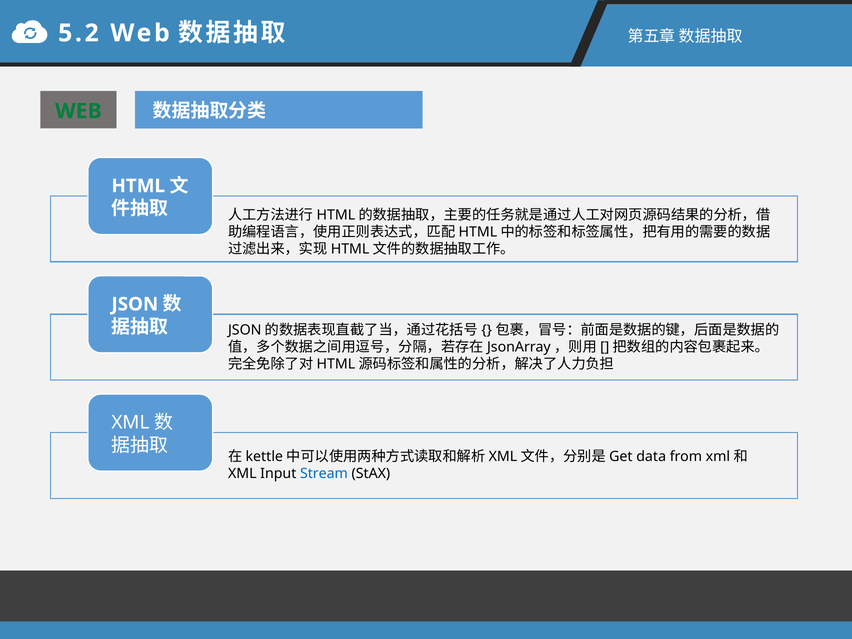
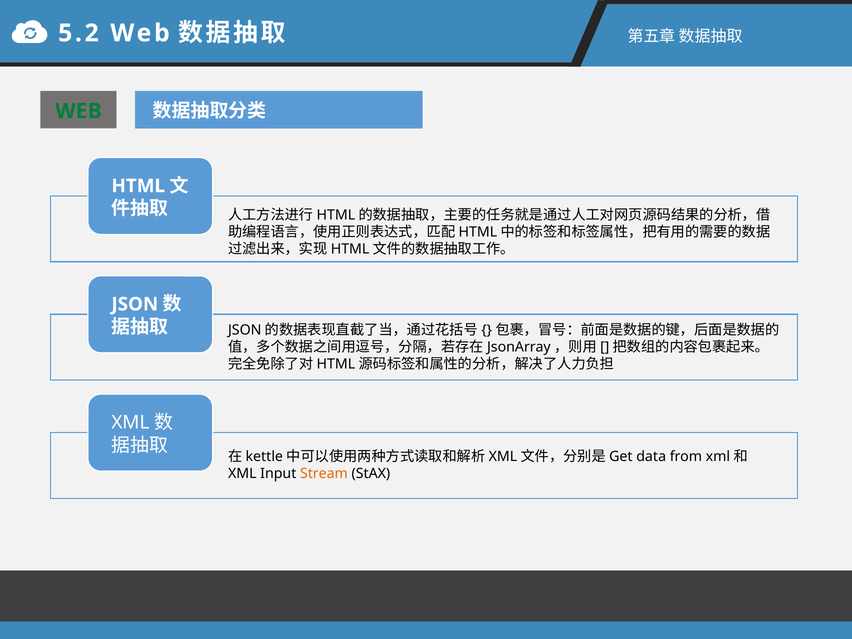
Stream colour: blue -> orange (324, 474)
